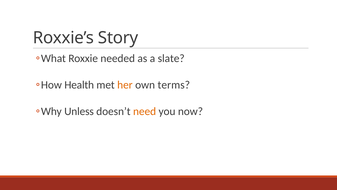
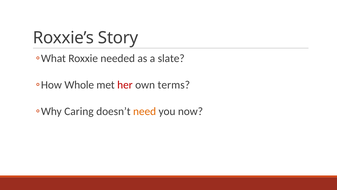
Health: Health -> Whole (79, 85)
her colour: orange -> red (125, 85)
Unless: Unless -> Caring (79, 111)
